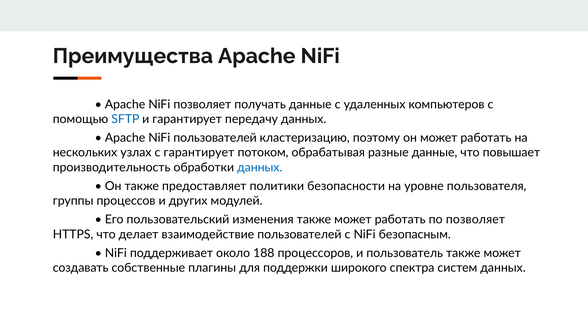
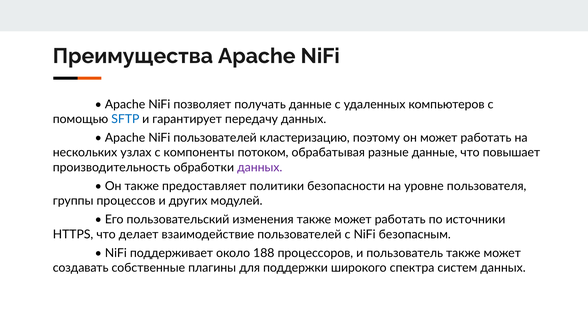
с гарантирует: гарантирует -> компоненты (199, 152)
данных colour: blue -> purple (260, 167)
по позволяет: позволяет -> источники (476, 219)
